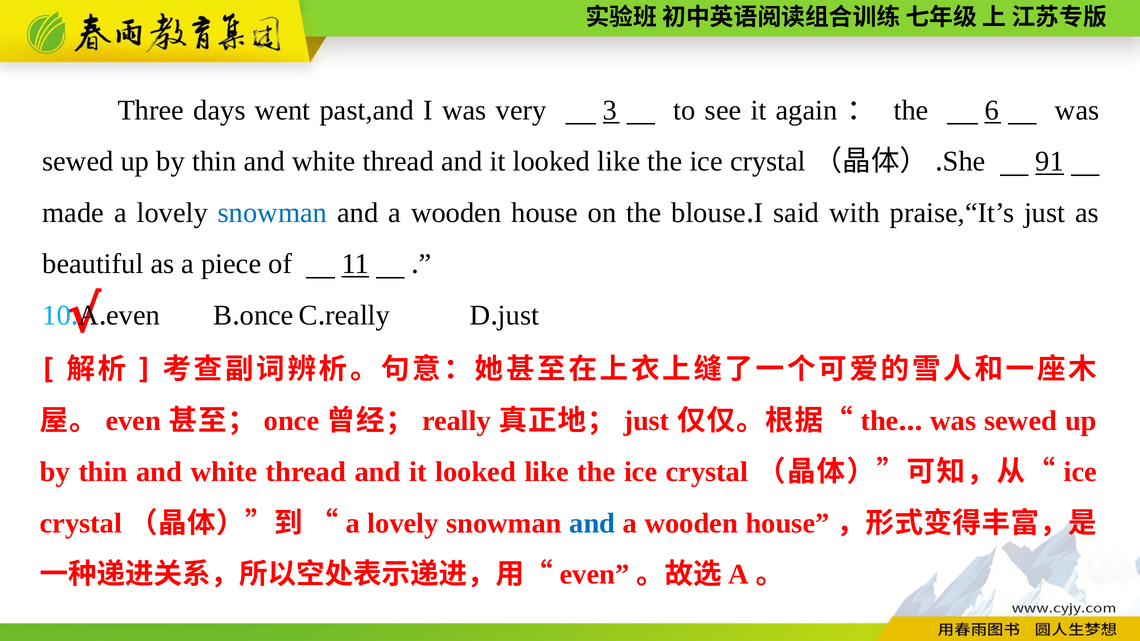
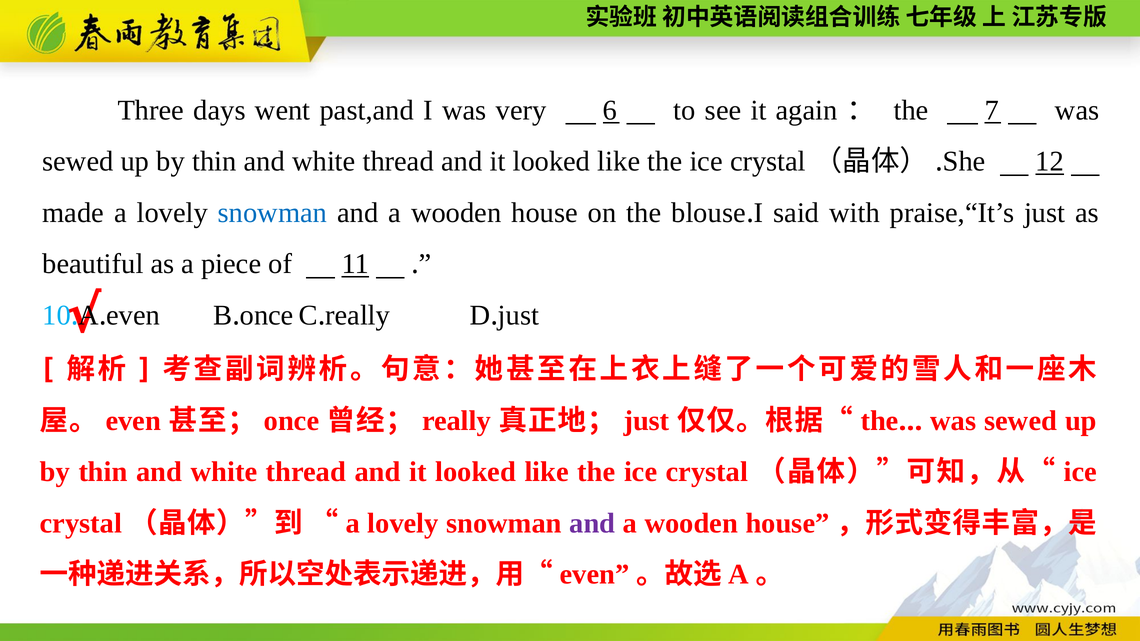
3: 3 -> 6 (610, 110)
6: 6 -> 7 (992, 110)
91: 91 -> 12 (1050, 162)
and colour: blue -> purple (592, 523)
